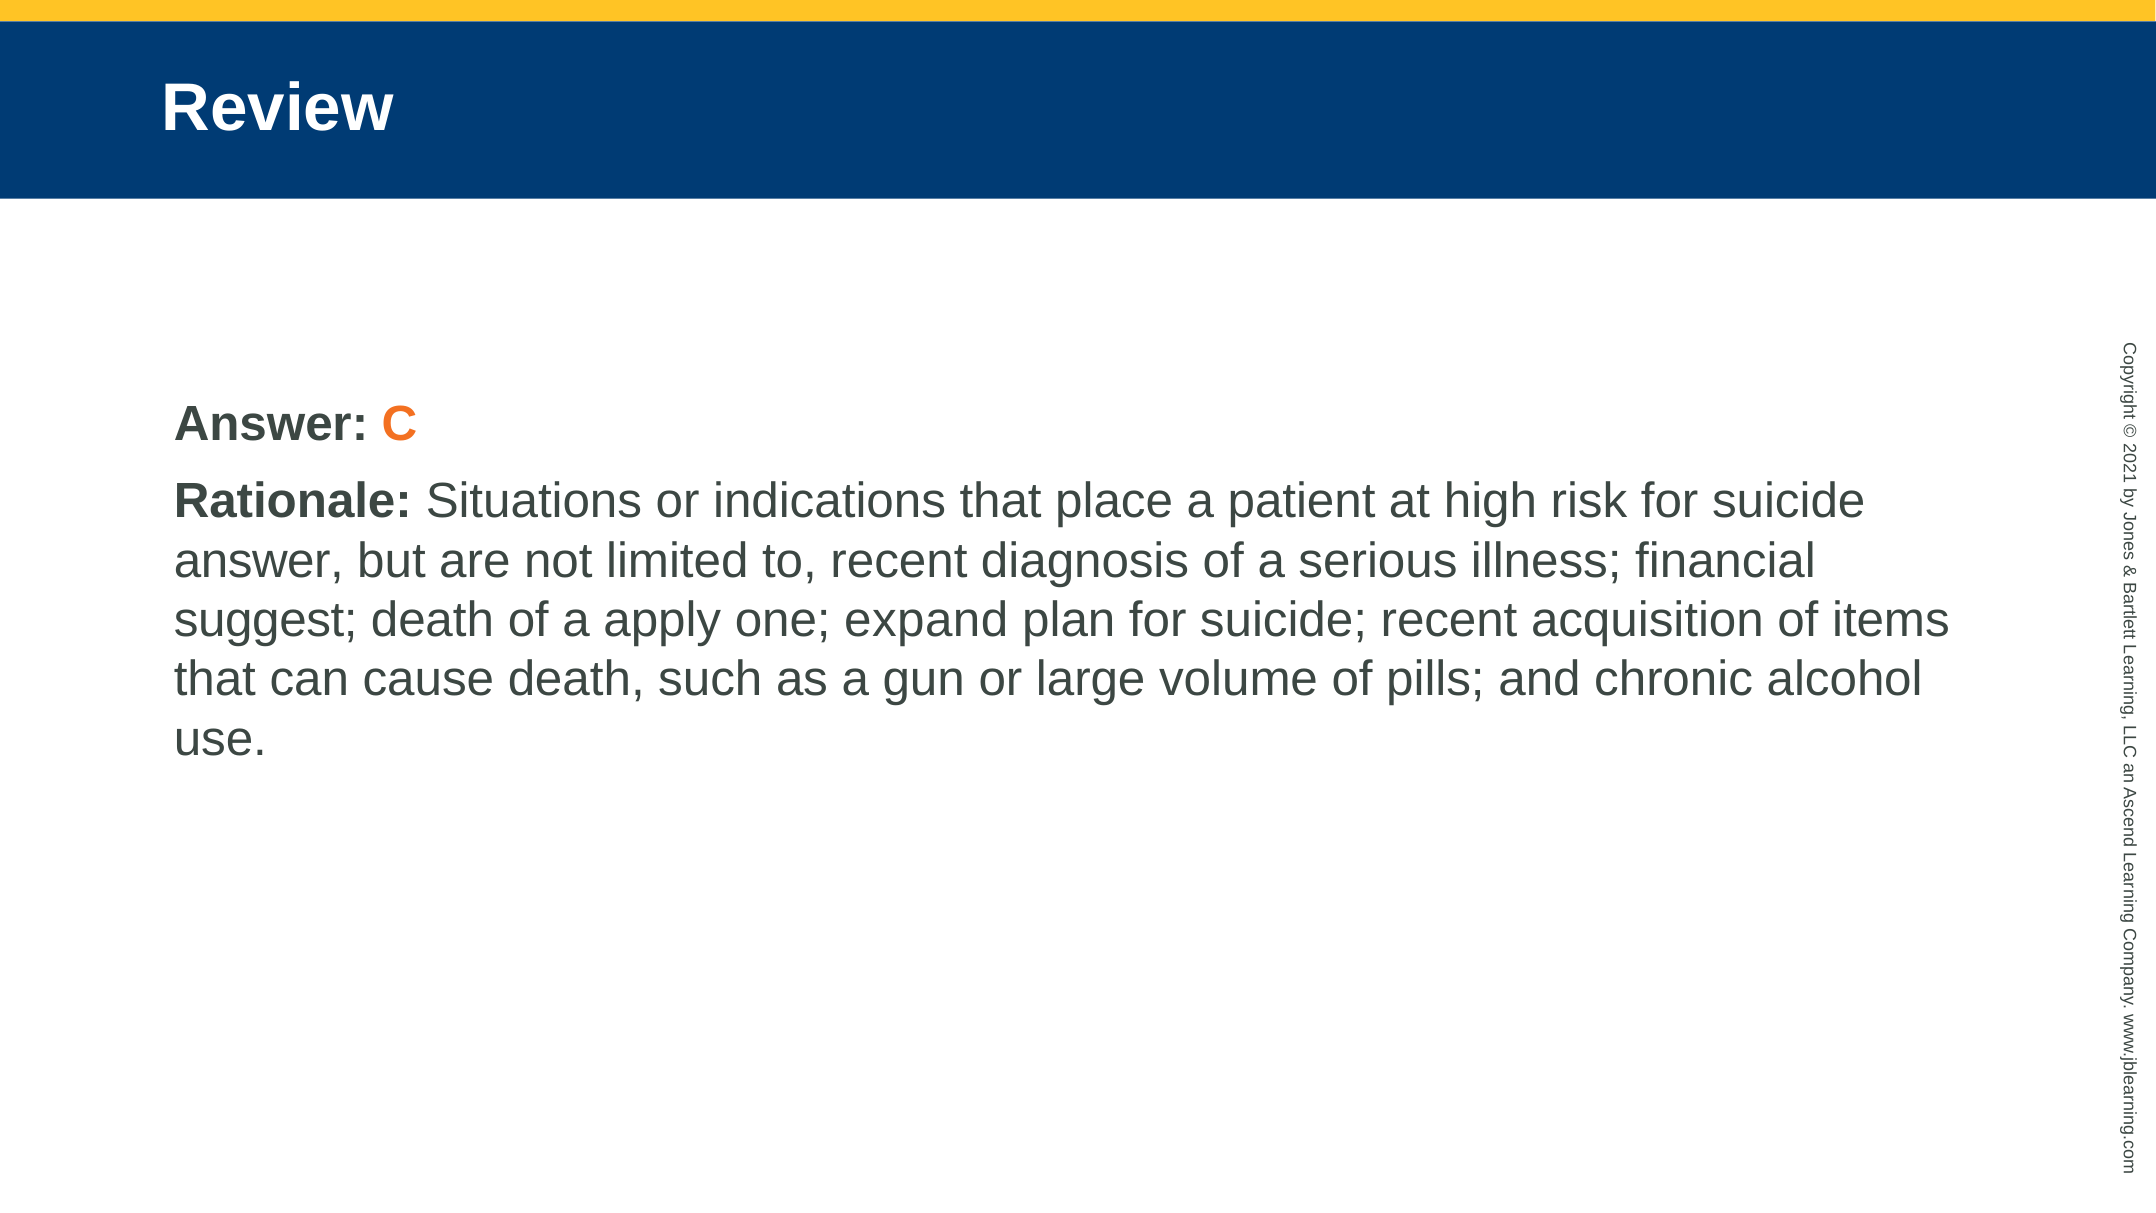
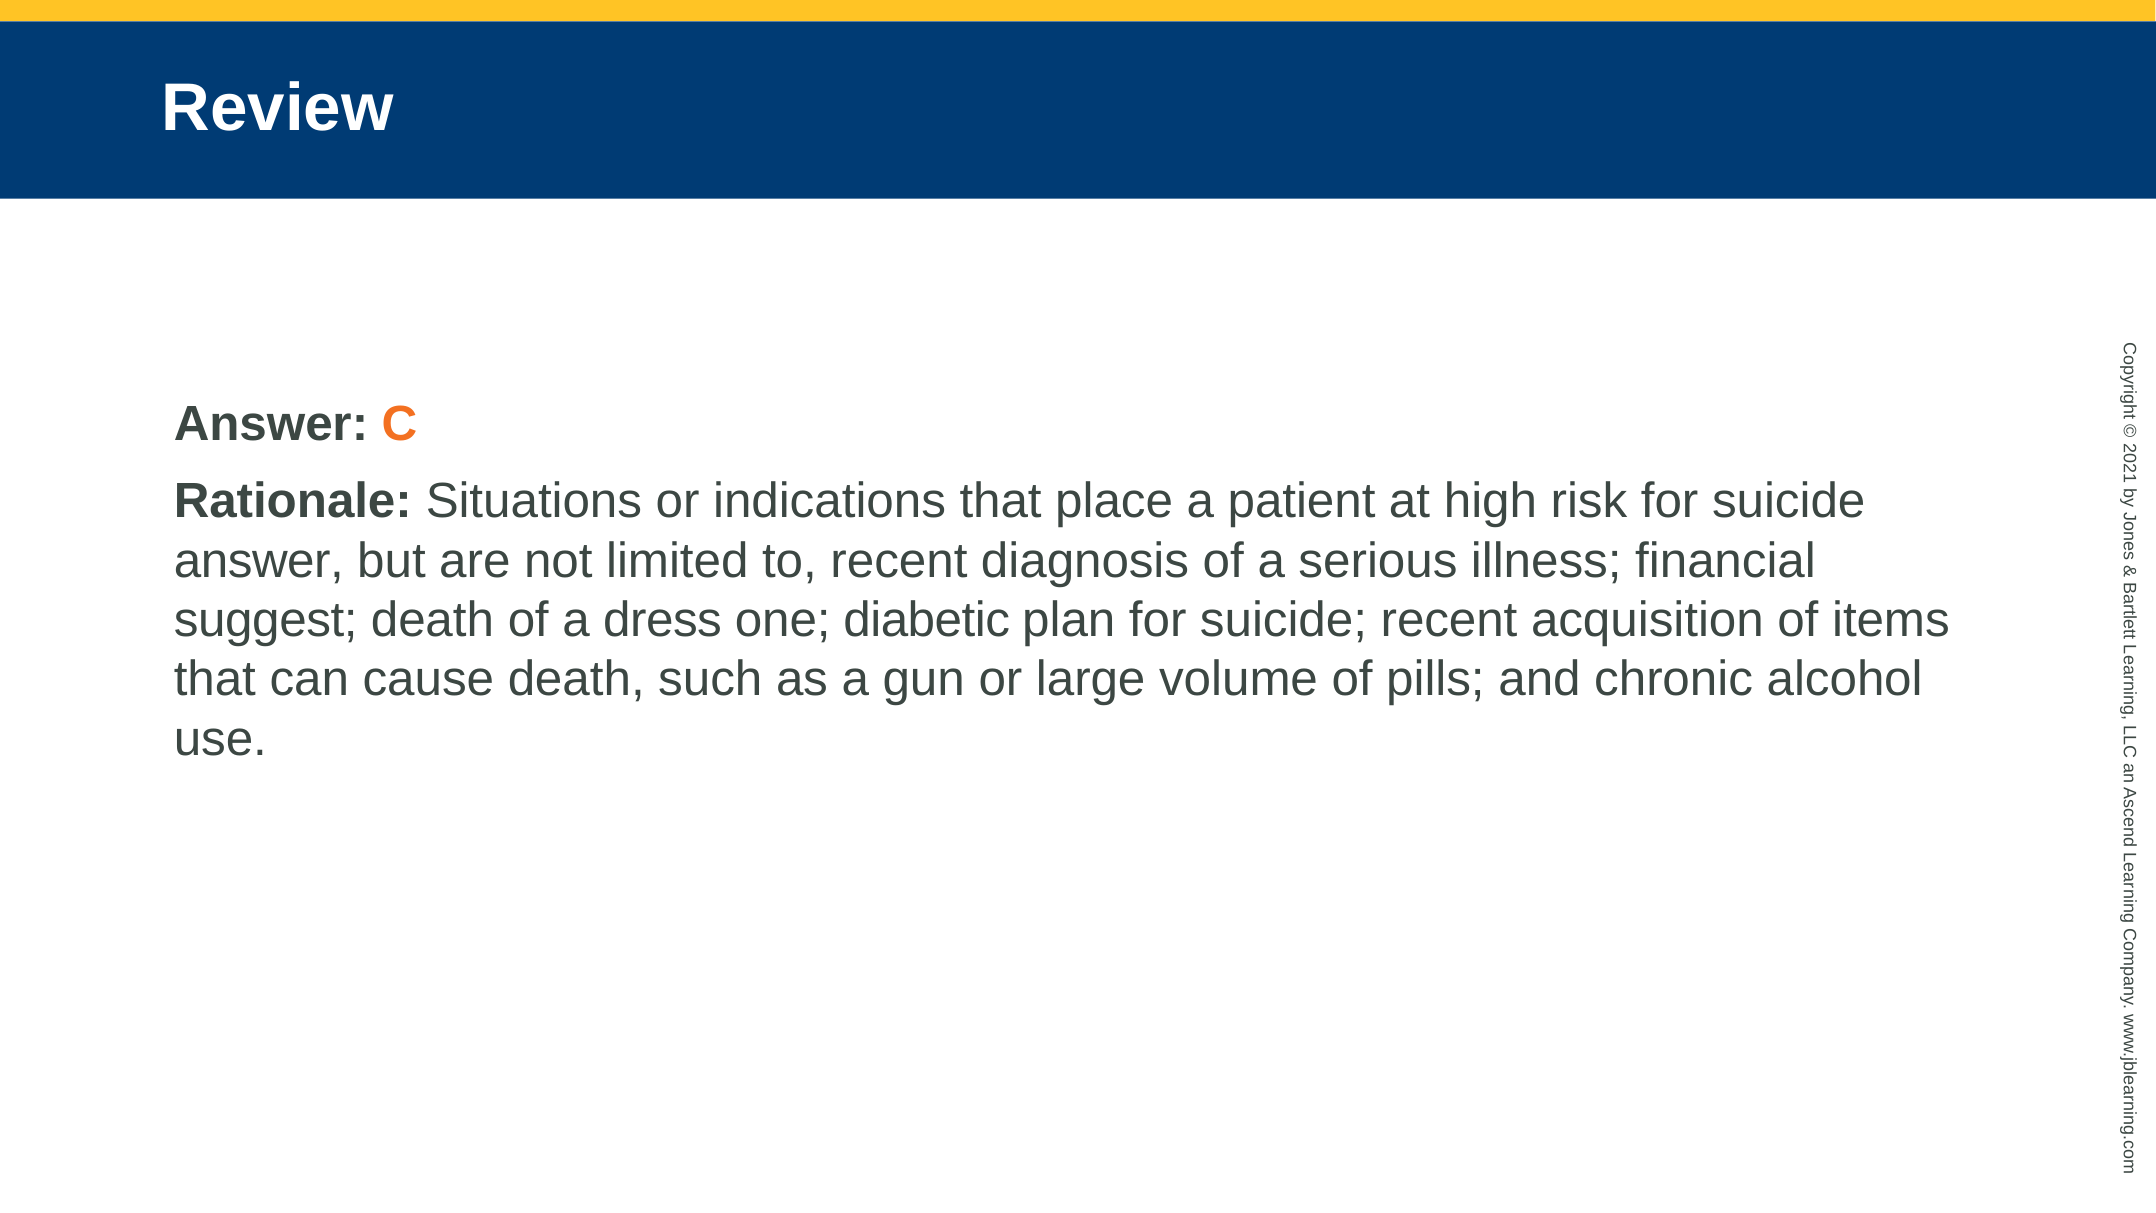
apply: apply -> dress (663, 620)
expand: expand -> diabetic (927, 620)
